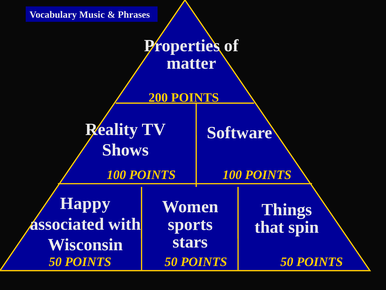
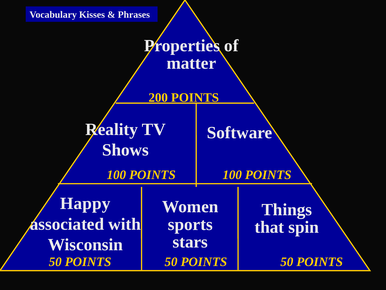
Music: Music -> Kisses (92, 15)
